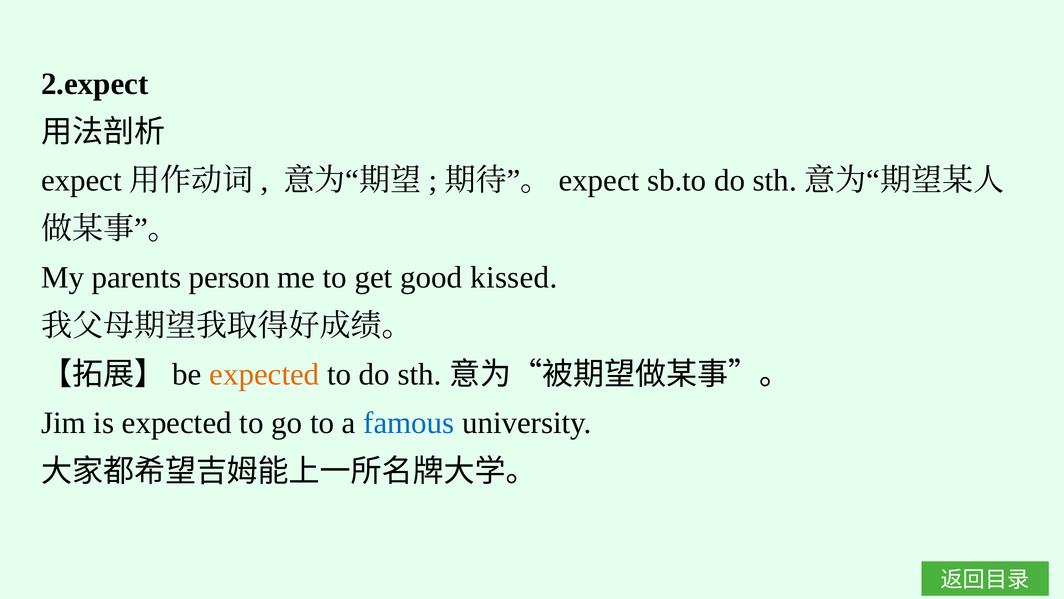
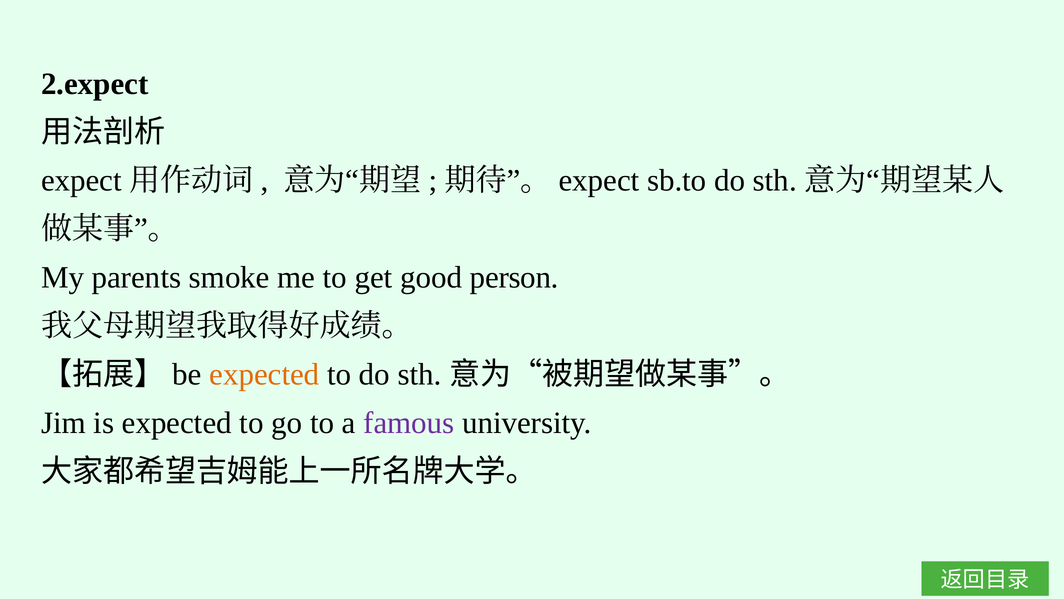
person: person -> smoke (229, 277)
kissed: kissed -> person (514, 277)
famous colour: blue -> purple (409, 423)
